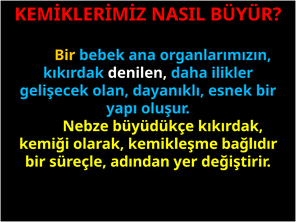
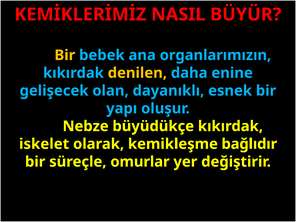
denilen colour: white -> yellow (137, 73)
ilikler: ilikler -> enine (232, 73)
kemiği: kemiği -> iskelet (44, 144)
adından: adından -> omurlar (140, 162)
